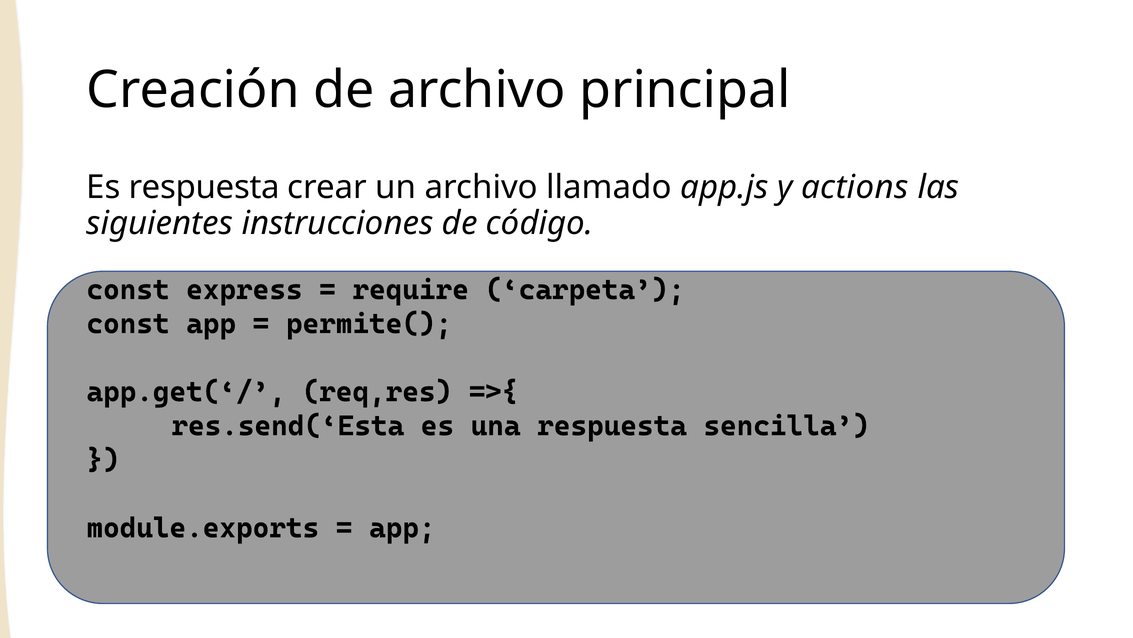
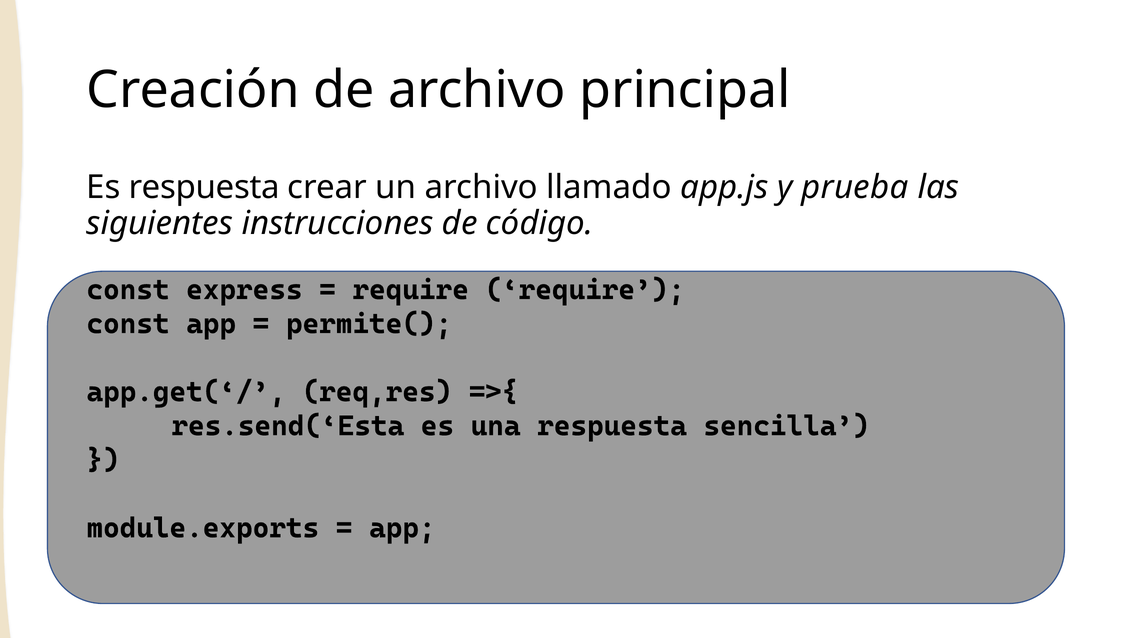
actions: actions -> prueba (855, 187)
require carpeta: carpeta -> require (585, 289)
